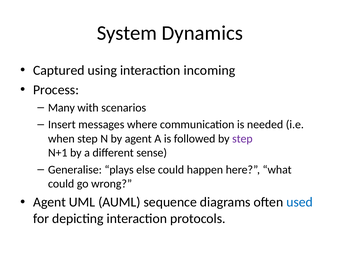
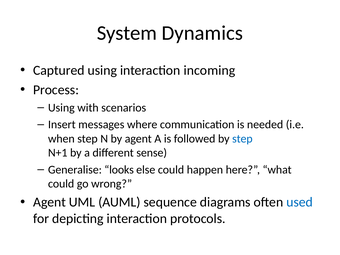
Many: Many -> Using (61, 108)
step colour: purple -> blue (242, 139)
plays: plays -> looks (119, 170)
